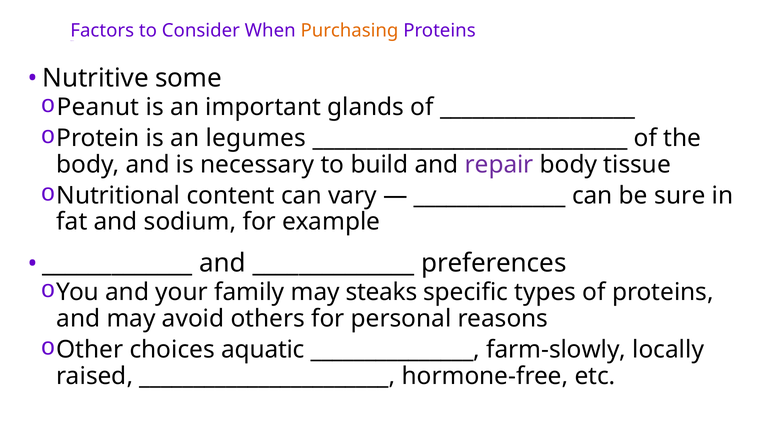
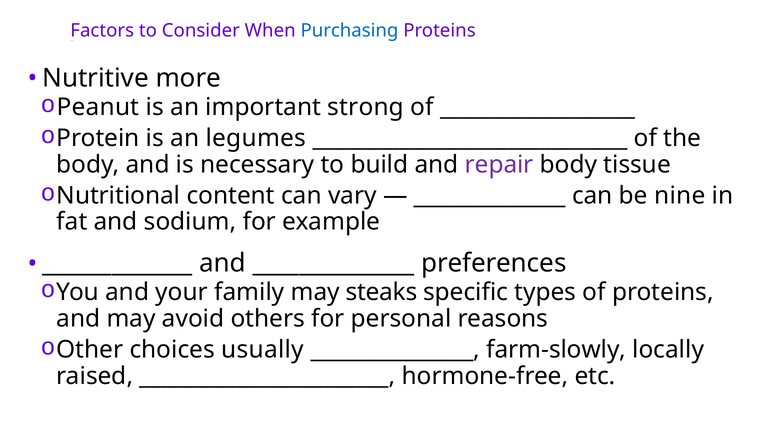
Purchasing colour: orange -> blue (349, 31)
some: some -> more (188, 78)
glands: glands -> strong (366, 107)
sure: sure -> nine (680, 196)
aquatic: aquatic -> usually (263, 350)
